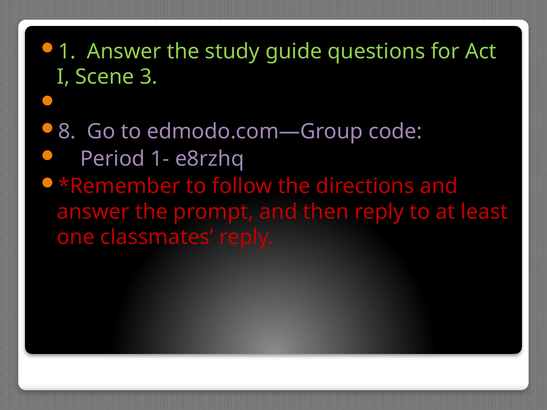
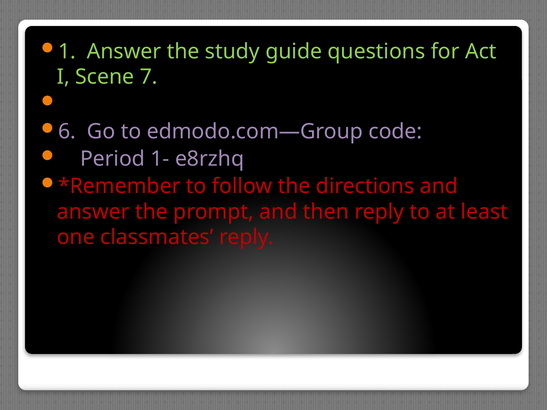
3: 3 -> 7 (149, 77)
8: 8 -> 6 (67, 132)
